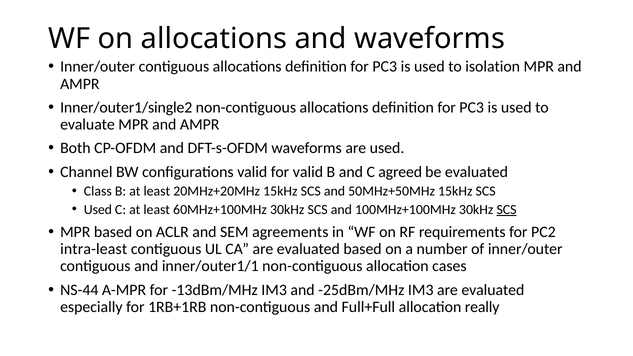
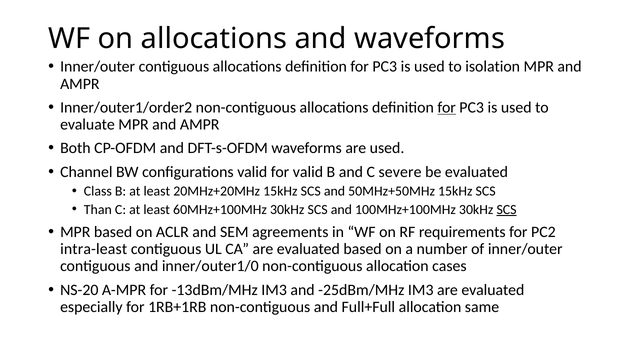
Inner/outer1/single2: Inner/outer1/single2 -> Inner/outer1/order2 (126, 107)
for underline: none -> present (447, 107)
agreed: agreed -> severe (400, 172)
Used: Used -> Than (98, 209)
inner/outer1/1: inner/outer1/1 -> inner/outer1/0 (210, 266)
NS-44: NS-44 -> NS-20 (79, 290)
really: really -> same (482, 307)
